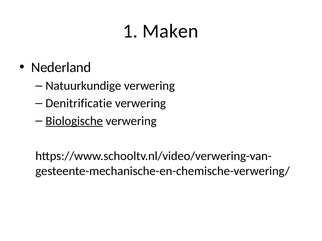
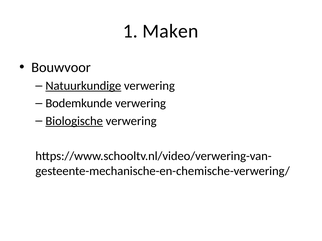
Nederland: Nederland -> Bouwvoor (61, 68)
Natuurkundige underline: none -> present (83, 86)
Denitrificatie: Denitrificatie -> Bodemkunde (79, 104)
